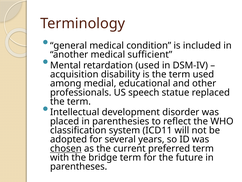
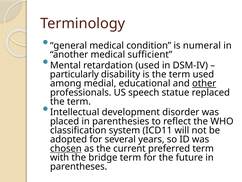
included: included -> numeral (202, 45)
acquisition: acquisition -> particularly (74, 74)
other underline: none -> present (204, 83)
